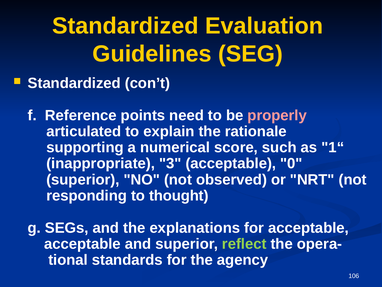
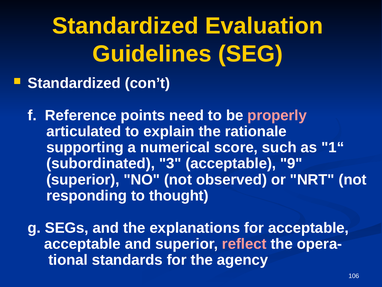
inappropriate: inappropriate -> subordinated (101, 163)
0: 0 -> 9 (291, 163)
reflect colour: light green -> pink (244, 244)
